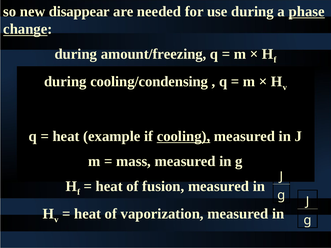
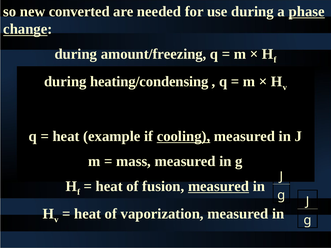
disappear: disappear -> converted (79, 11)
cooling/condensing: cooling/condensing -> heating/condensing (149, 82)
measured underline: none -> present (219, 186)
